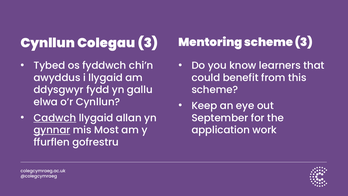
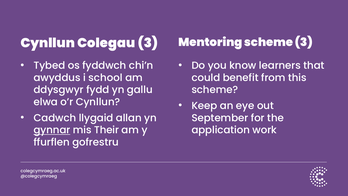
i llygaid: llygaid -> school (106, 78)
Cadwch underline: present -> none (55, 118)
Most: Most -> Their (107, 130)
